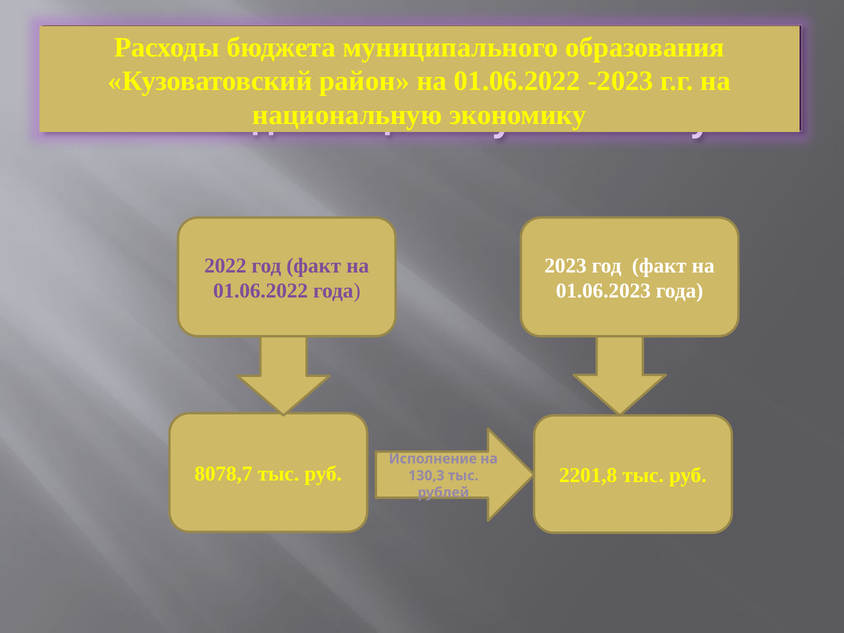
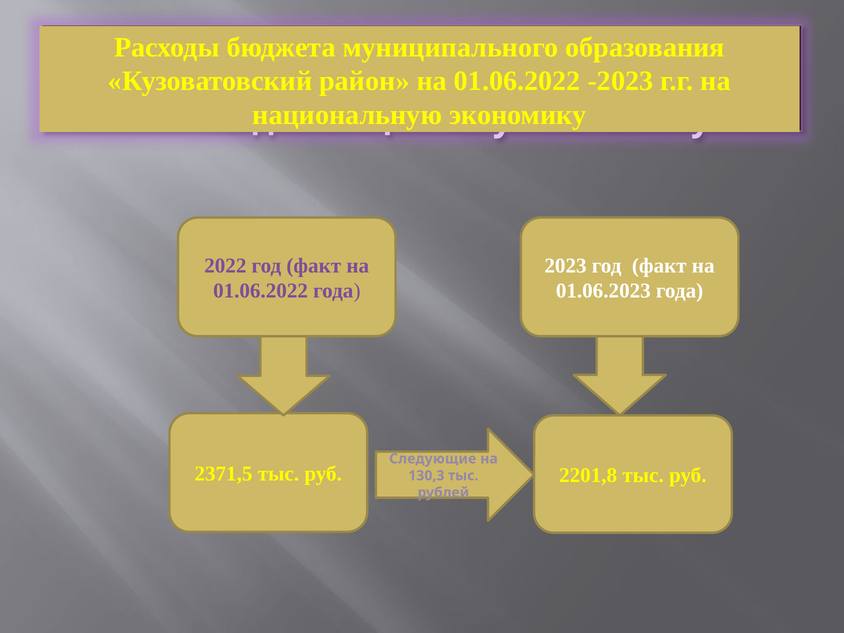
Исполнение: Исполнение -> Следующие (433, 459)
8078,7: 8078,7 -> 2371,5 (223, 474)
